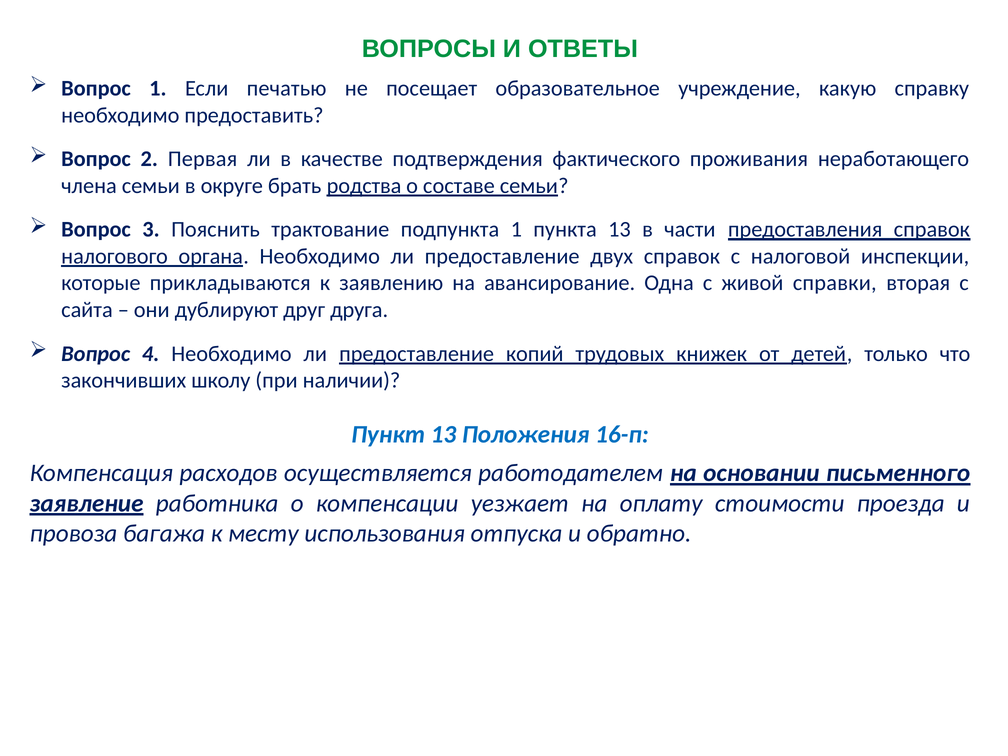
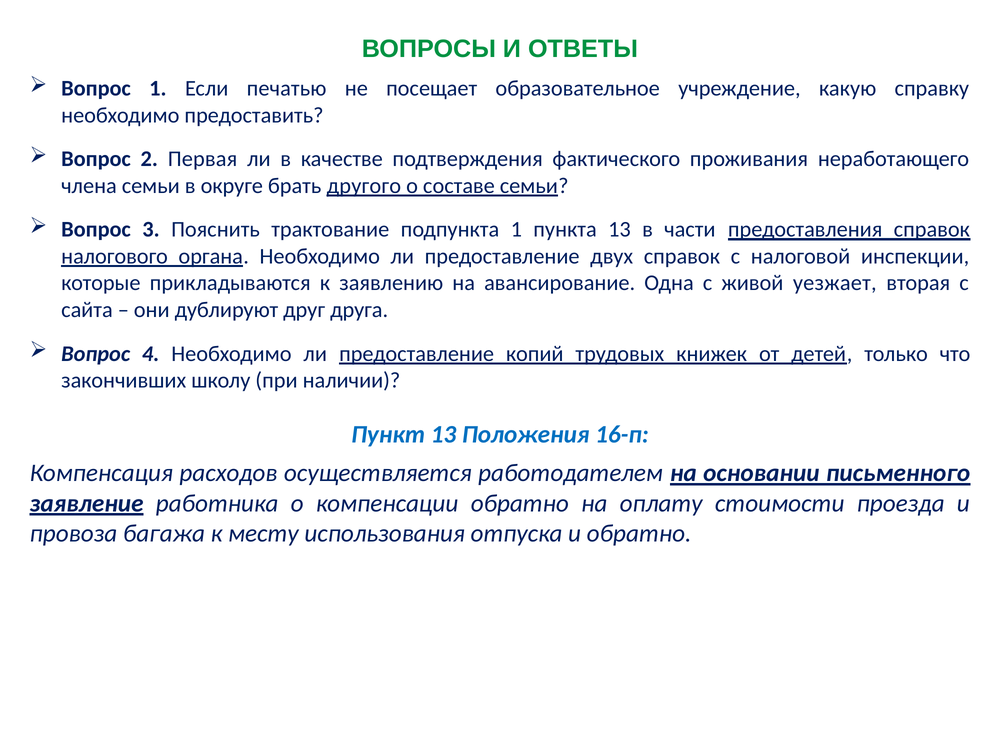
родства: родства -> другого (364, 186)
справки: справки -> уезжает (835, 283)
компенсации уезжает: уезжает -> обратно (520, 503)
